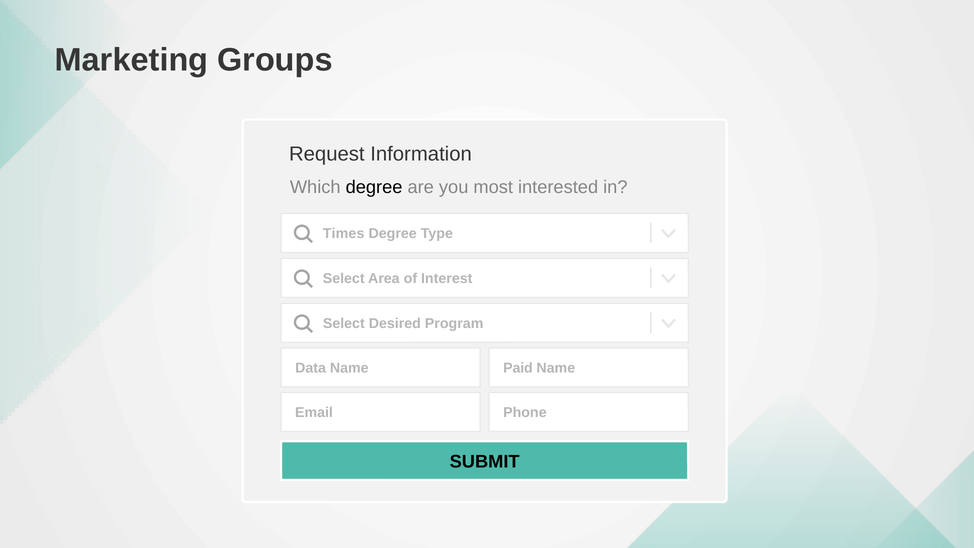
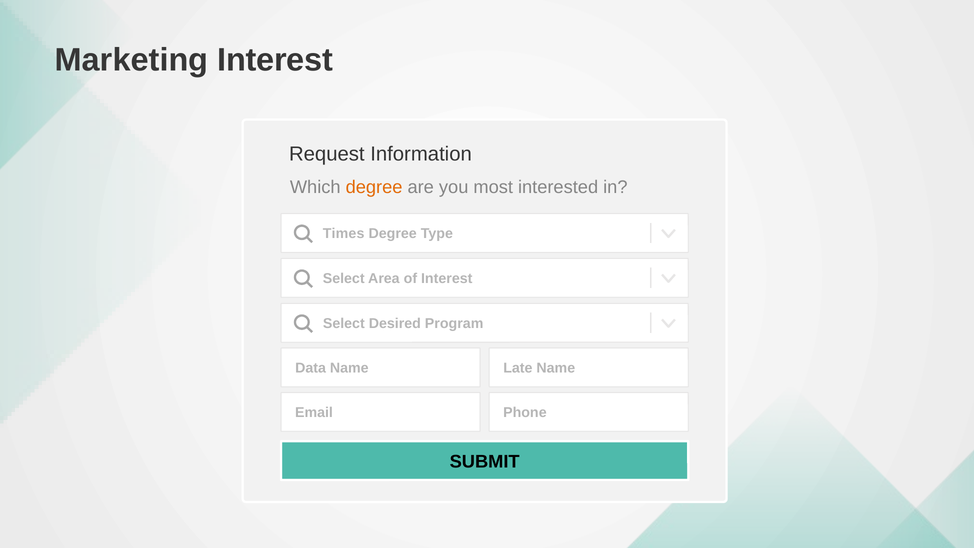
Marketing Groups: Groups -> Interest (275, 60)
degree colour: black -> orange (374, 187)
Paid: Paid -> Late (518, 368)
